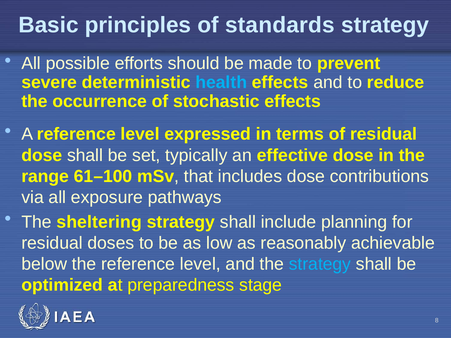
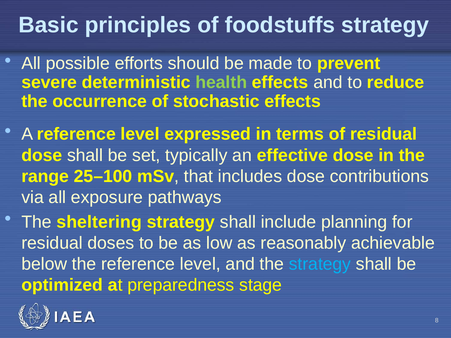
standards: standards -> foodstuffs (280, 25)
health colour: light blue -> light green (221, 82)
61–100: 61–100 -> 25–100 (103, 176)
